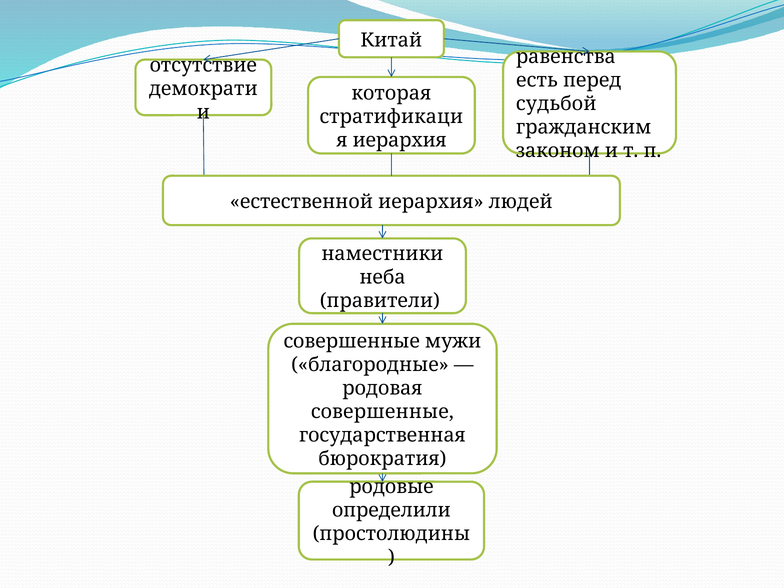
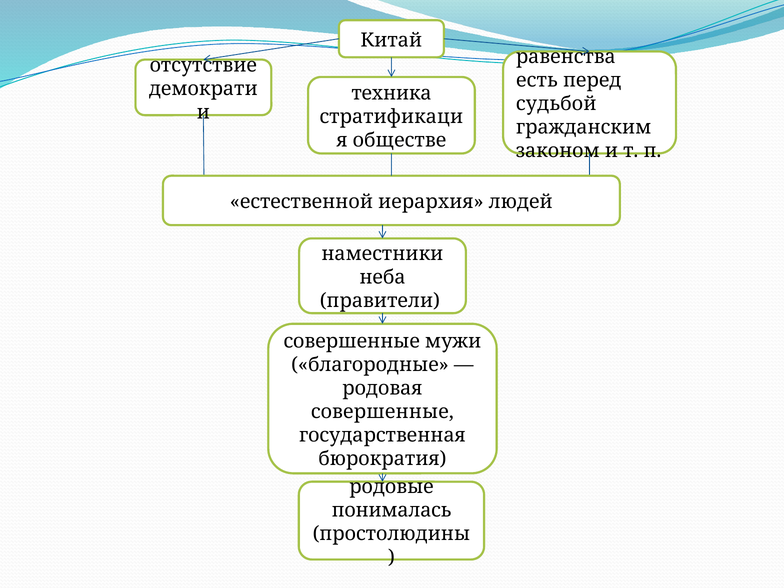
которая: которая -> техника (391, 93)
иерархия: иерархия -> обществе (399, 140)
определили: определили -> понималась (391, 510)
